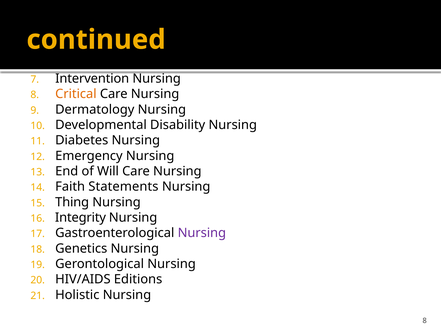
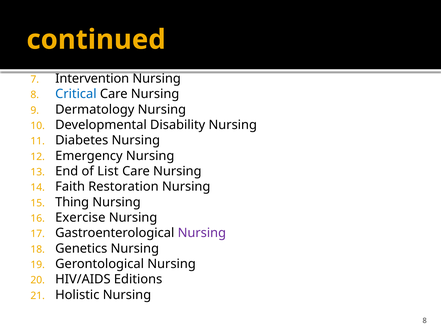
Critical colour: orange -> blue (76, 94)
Will: Will -> List (108, 171)
Statements: Statements -> Restoration (123, 187)
Integrity: Integrity -> Exercise (80, 217)
